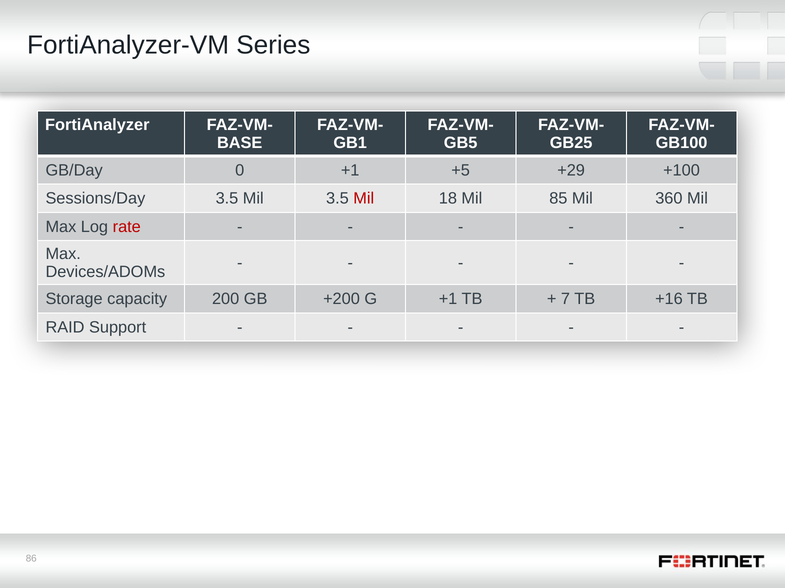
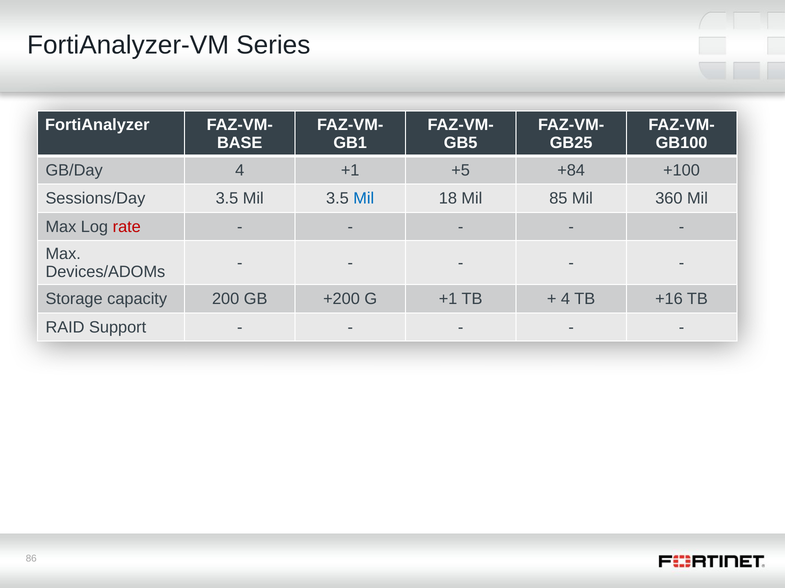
GB/Day 0: 0 -> 4 (240, 171)
+29: +29 -> +84 (571, 171)
Mil colour: red -> blue (364, 199)
7: 7 -> 4 (565, 299)
